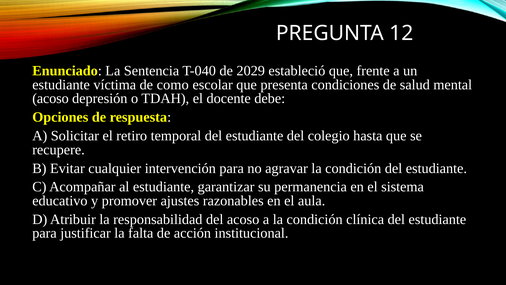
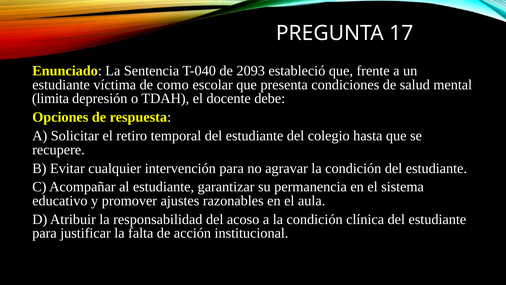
12: 12 -> 17 (401, 33)
2029: 2029 -> 2093 (251, 71)
acoso: acoso -> limita (50, 98)
